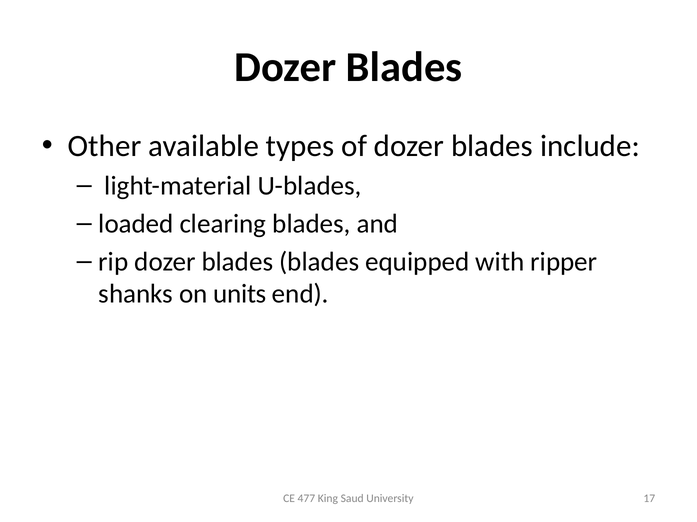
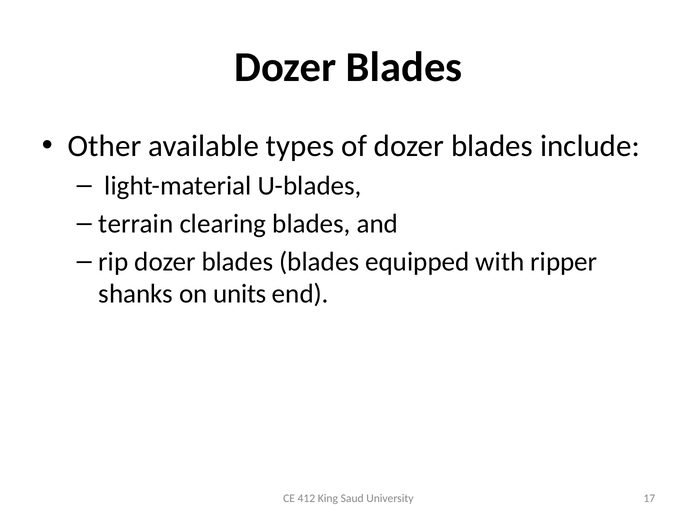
loaded: loaded -> terrain (136, 224)
477: 477 -> 412 (306, 499)
